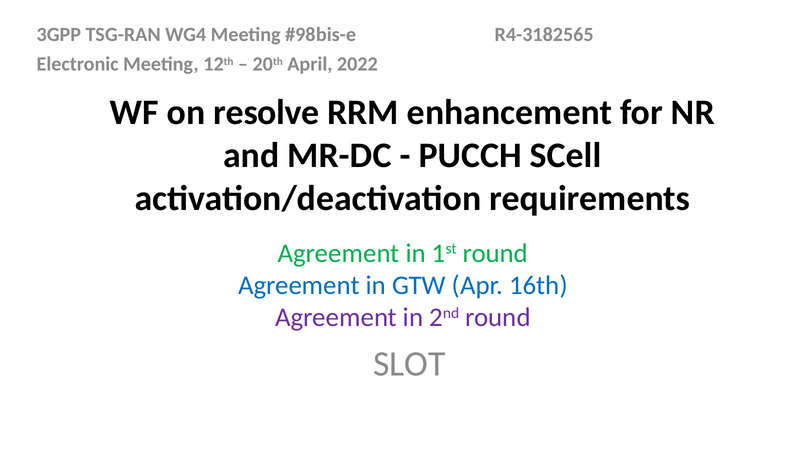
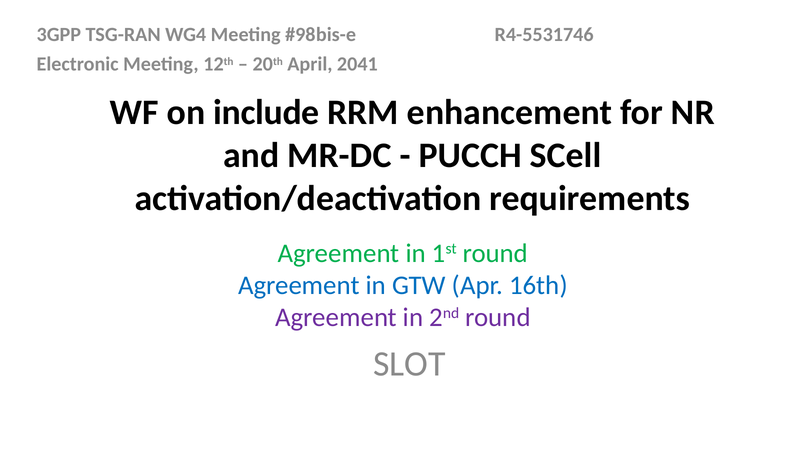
R4-3182565: R4-3182565 -> R4-5531746 (544, 35)
2022: 2022 -> 2041 (357, 64)
resolve: resolve -> include (266, 112)
